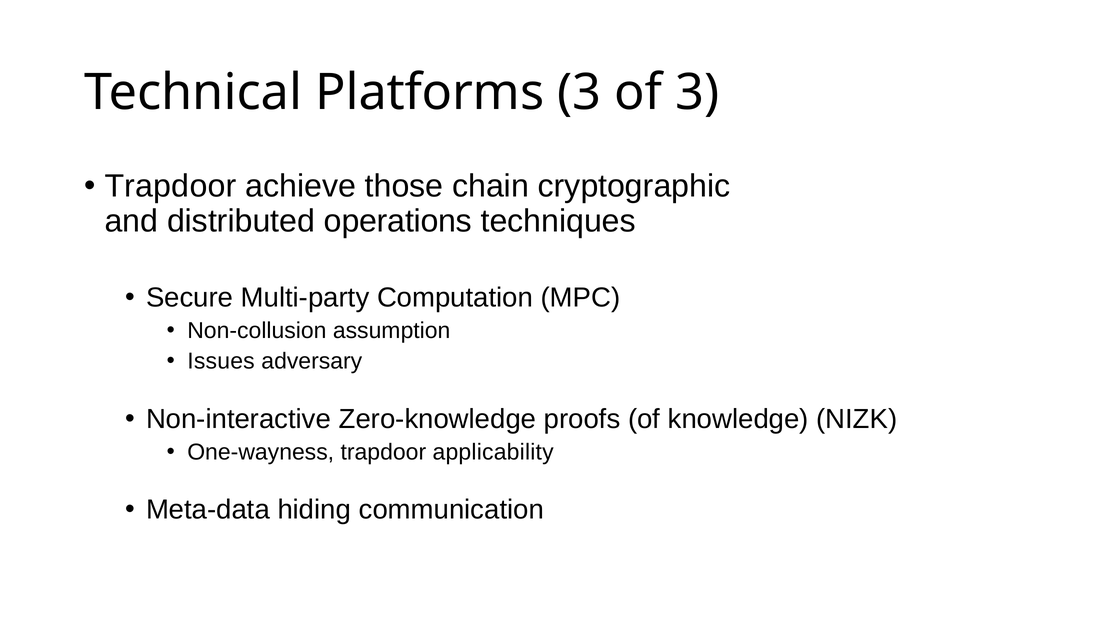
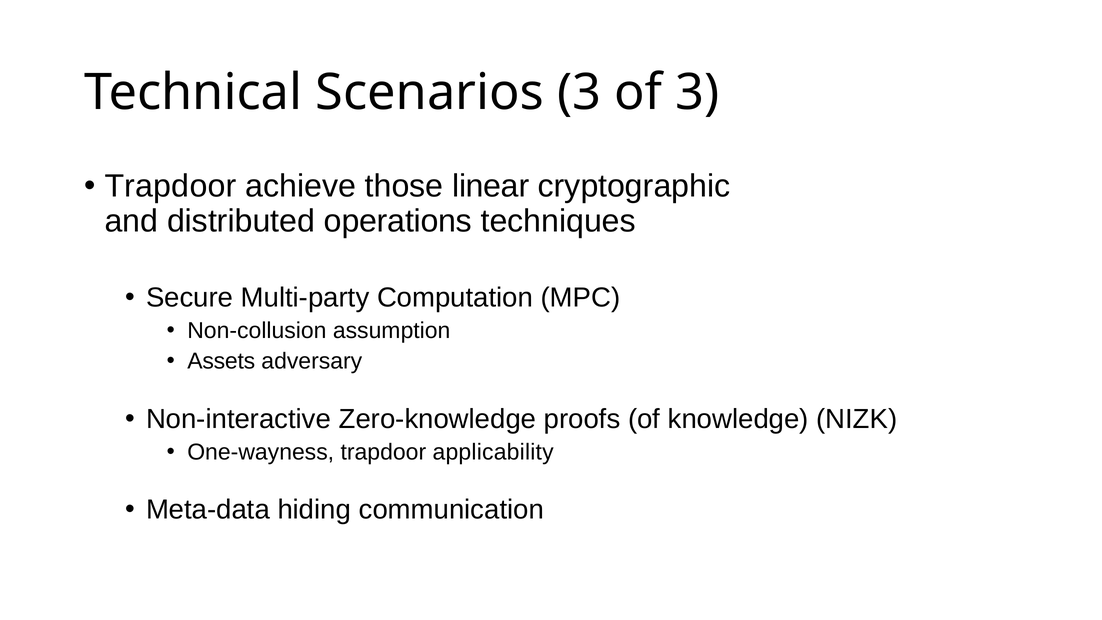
Platforms: Platforms -> Scenarios (430, 93)
chain: chain -> linear (491, 186)
Issues: Issues -> Assets (221, 361)
